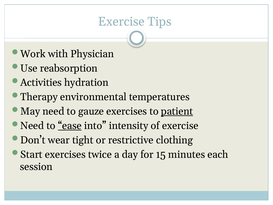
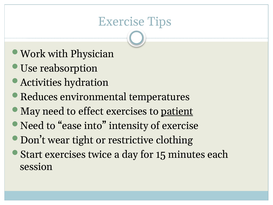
Therapy: Therapy -> Reduces (39, 97)
gauze: gauze -> effect (91, 111)
ease underline: present -> none (70, 126)
